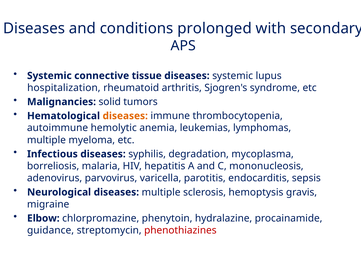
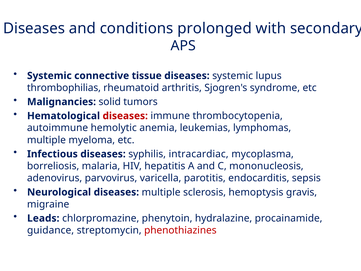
hospitalization: hospitalization -> thrombophilias (64, 88)
diseases colour: orange -> red (125, 116)
degradation: degradation -> intracardiac (199, 154)
Elbow: Elbow -> Leads (43, 218)
